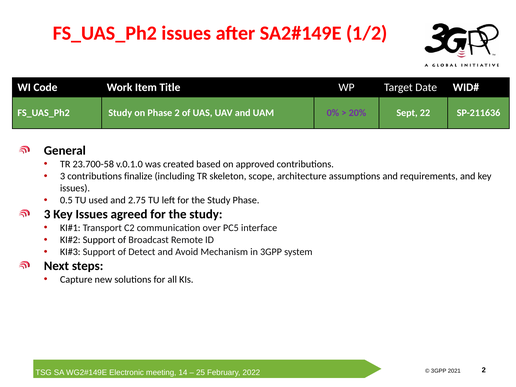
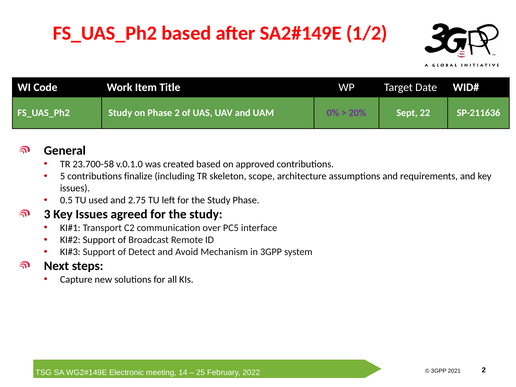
FS_UAS_Ph2 issues: issues -> based (186, 33)
3: 3 -> 5 (63, 176)
